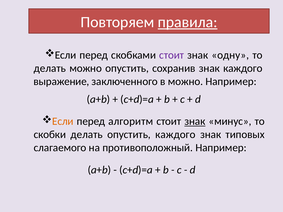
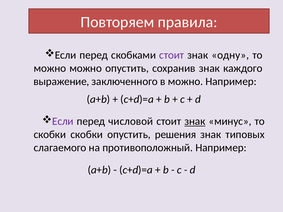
правила underline: present -> none (188, 22)
делать: делать -> можно (50, 68)
Если colour: orange -> purple (63, 122)
алгоритм: алгоритм -> числовой (131, 122)
скобки делать: делать -> скобки (87, 135)
опустить каждого: каждого -> решения (176, 135)
